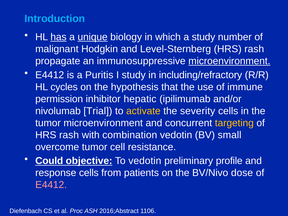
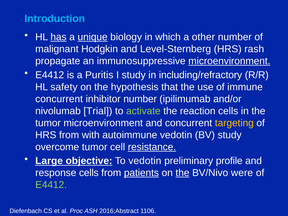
a study: study -> other (203, 37)
cycles: cycles -> safety (64, 87)
permission: permission -> concurrent (59, 99)
inhibitor hepatic: hepatic -> number (140, 99)
activate colour: yellow -> light green (143, 111)
severity: severity -> reaction (198, 111)
rash: rash -> from (69, 135)
combination: combination -> autoimmune (130, 135)
BV small: small -> study (230, 135)
resistance underline: none -> present (152, 147)
Could: Could -> Large (49, 161)
patients underline: none -> present (141, 173)
the underline: none -> present (182, 173)
dose: dose -> were (242, 173)
E4412 colour: pink -> light green (51, 185)
